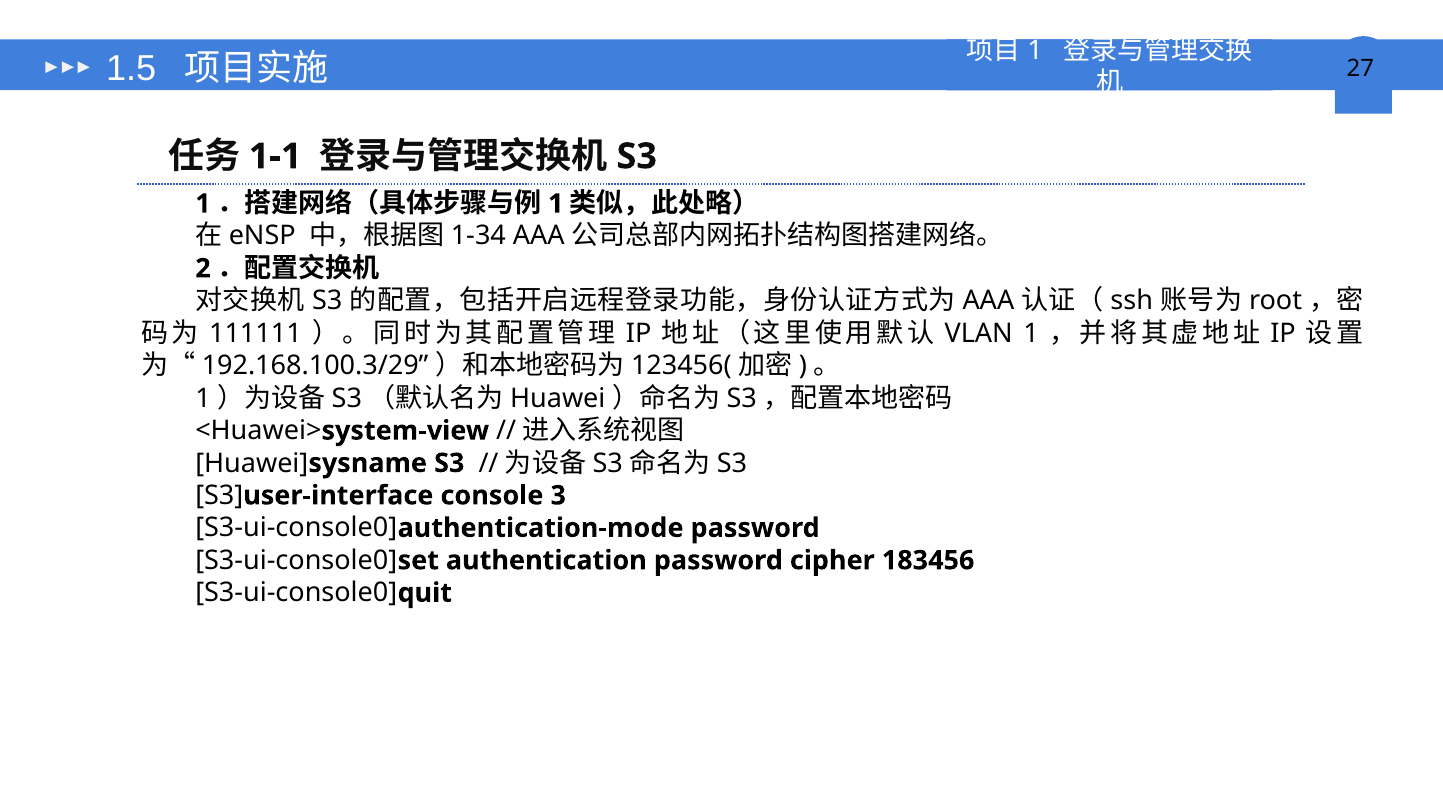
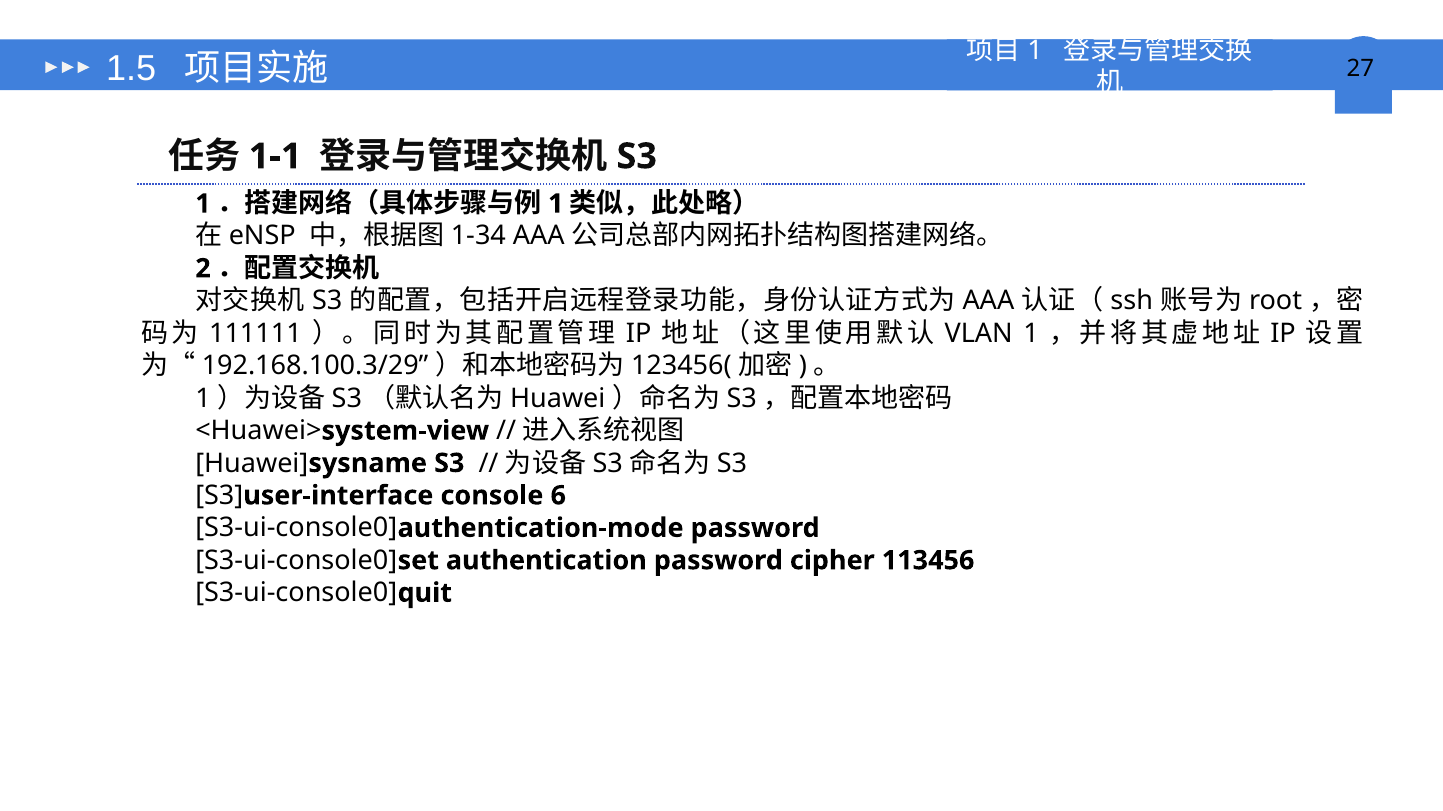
3: 3 -> 6 (558, 496)
183456: 183456 -> 113456 (928, 561)
